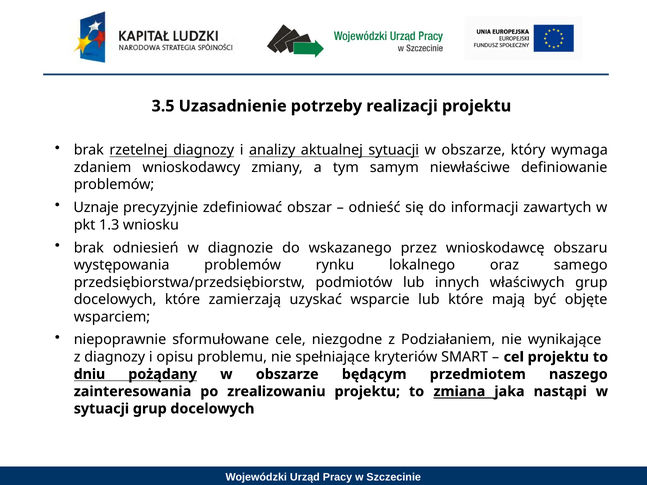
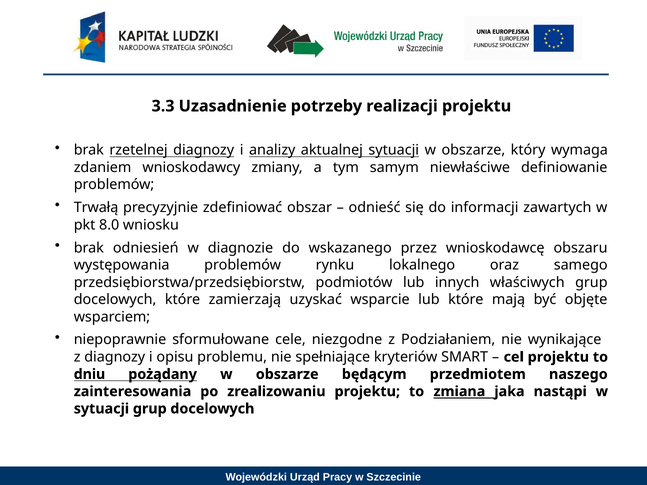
3.5: 3.5 -> 3.3 (163, 106)
Uznaje: Uznaje -> Trwałą (96, 208)
1.3: 1.3 -> 8.0 (109, 225)
